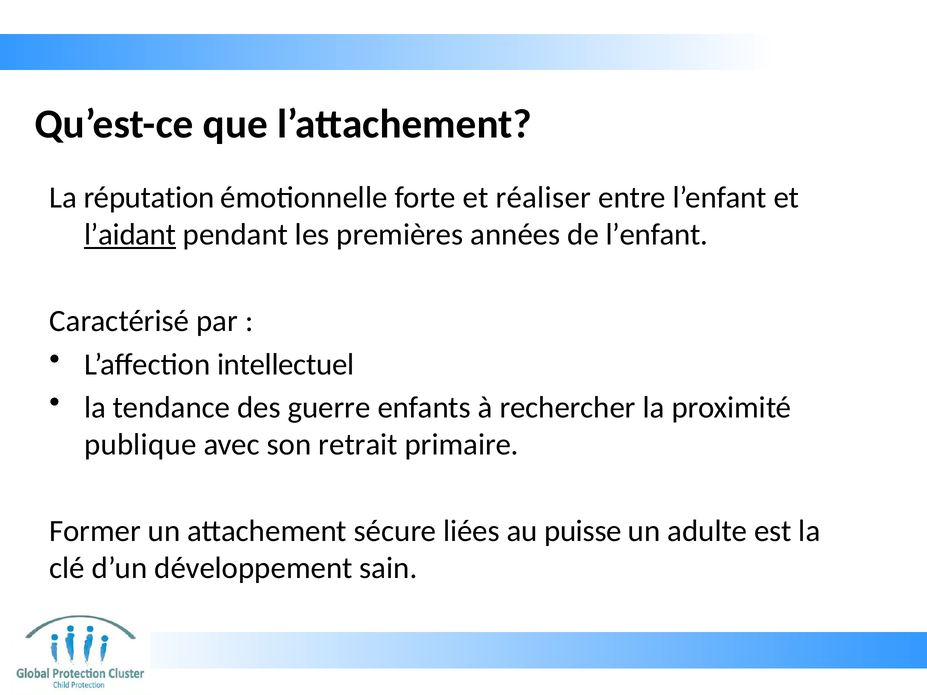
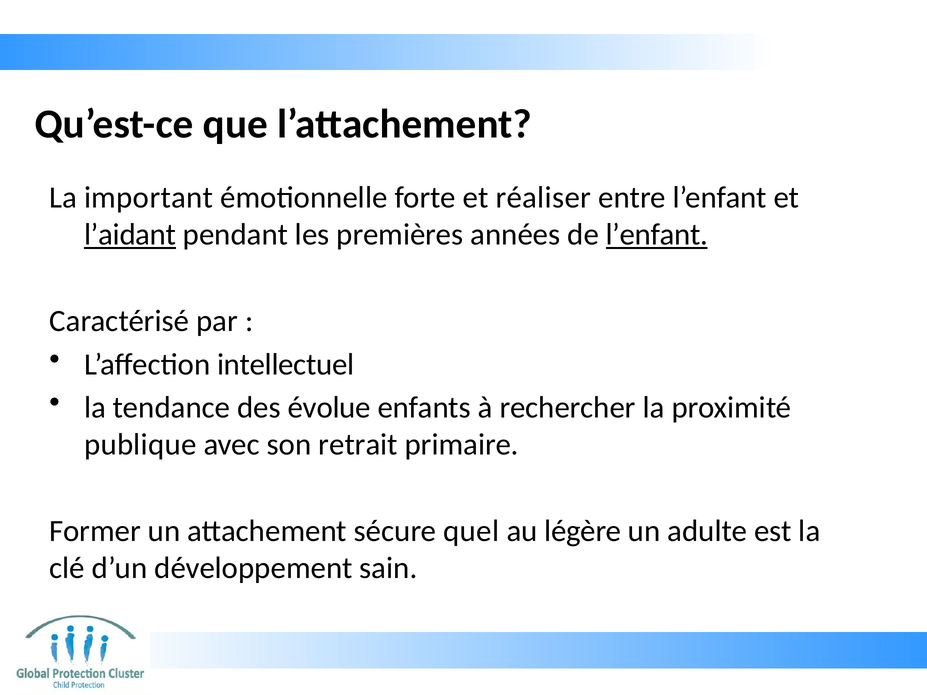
réputation: réputation -> important (149, 198)
l’enfant underline: none -> present (657, 235)
guerre: guerre -> évolue (329, 408)
liées: liées -> quel (471, 531)
puisse: puisse -> légère (583, 531)
